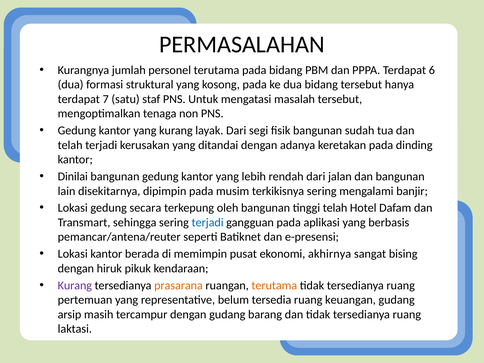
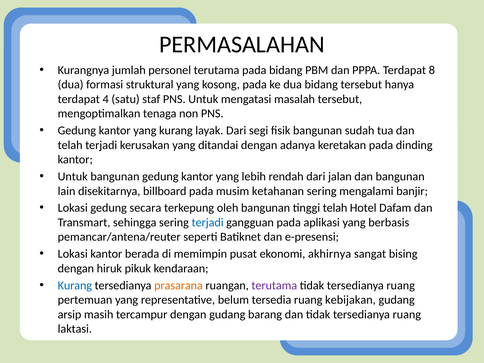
6: 6 -> 8 (432, 70)
7: 7 -> 4 (106, 99)
Dinilai: Dinilai -> Untuk (73, 176)
dipimpin: dipimpin -> billboard (165, 191)
terkikisnya: terkikisnya -> ketahanan (278, 191)
Kurang colour: purple -> blue (75, 285)
terutama colour: orange -> purple (274, 285)
keuangan: keuangan -> kebijakan (350, 300)
